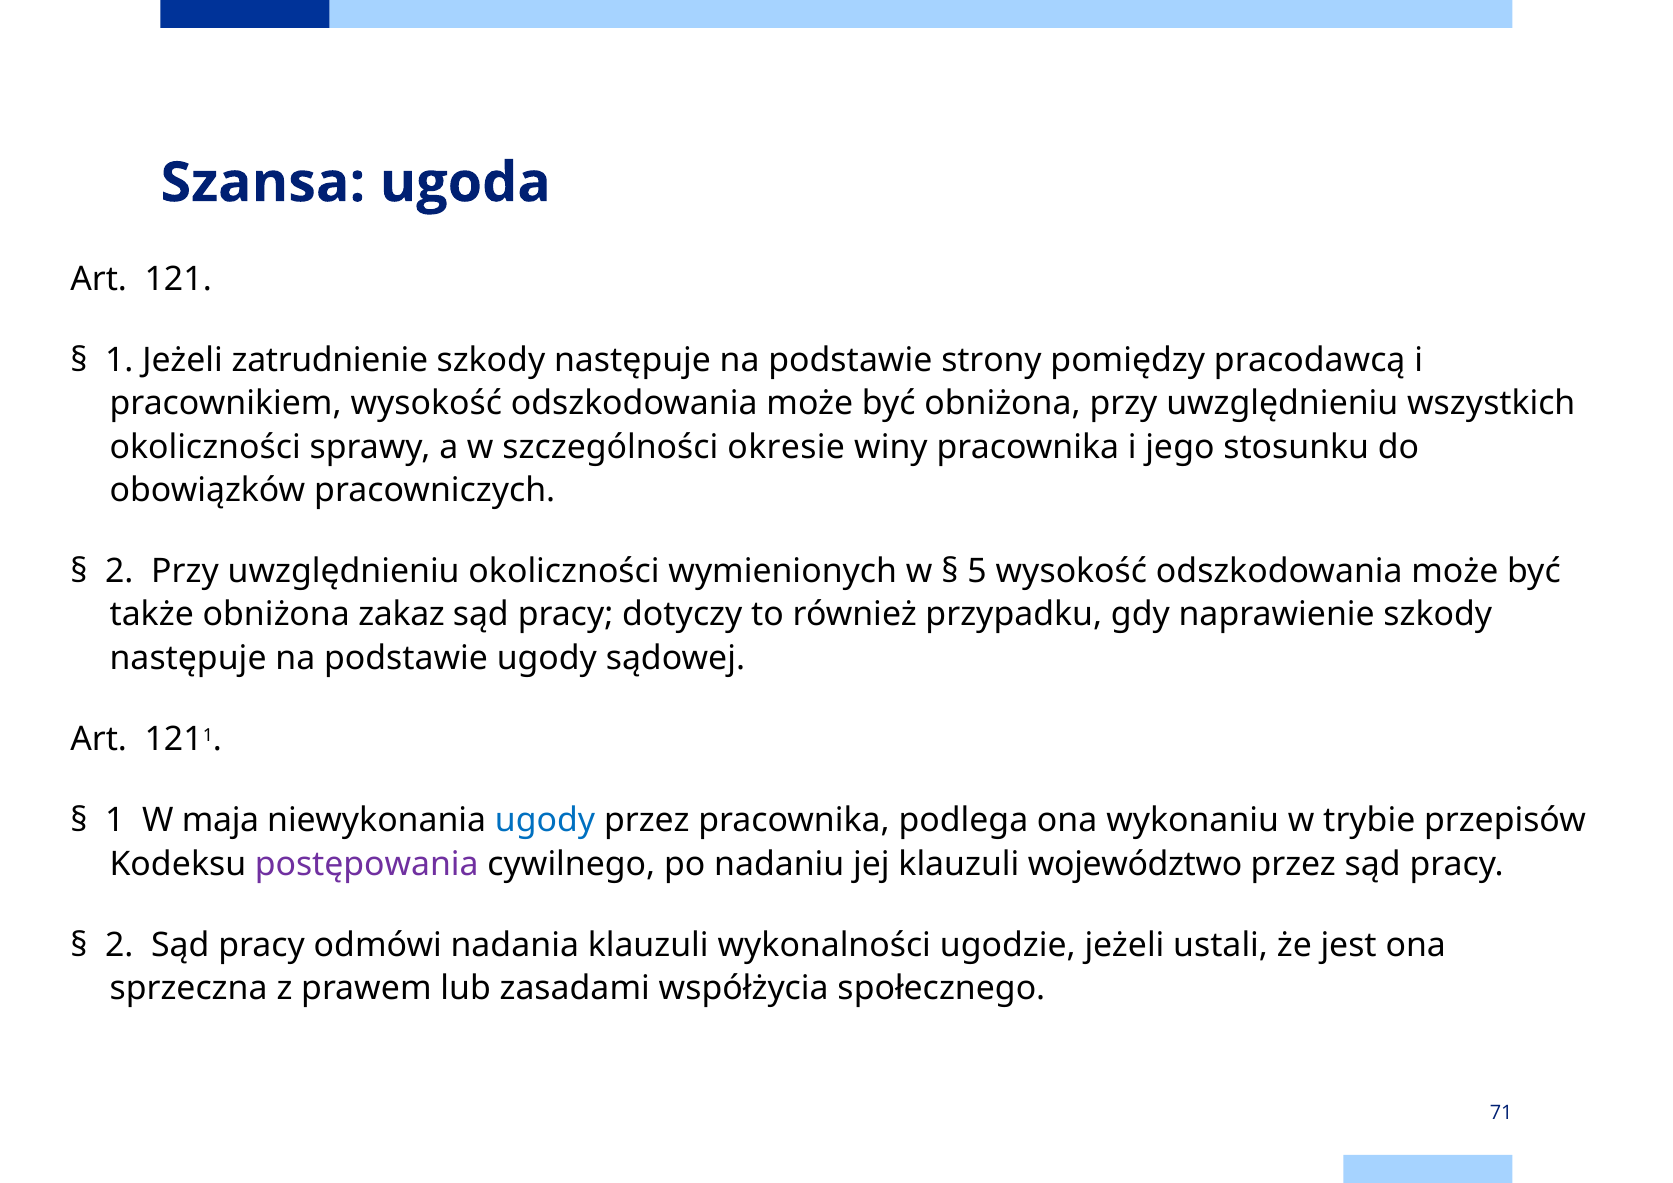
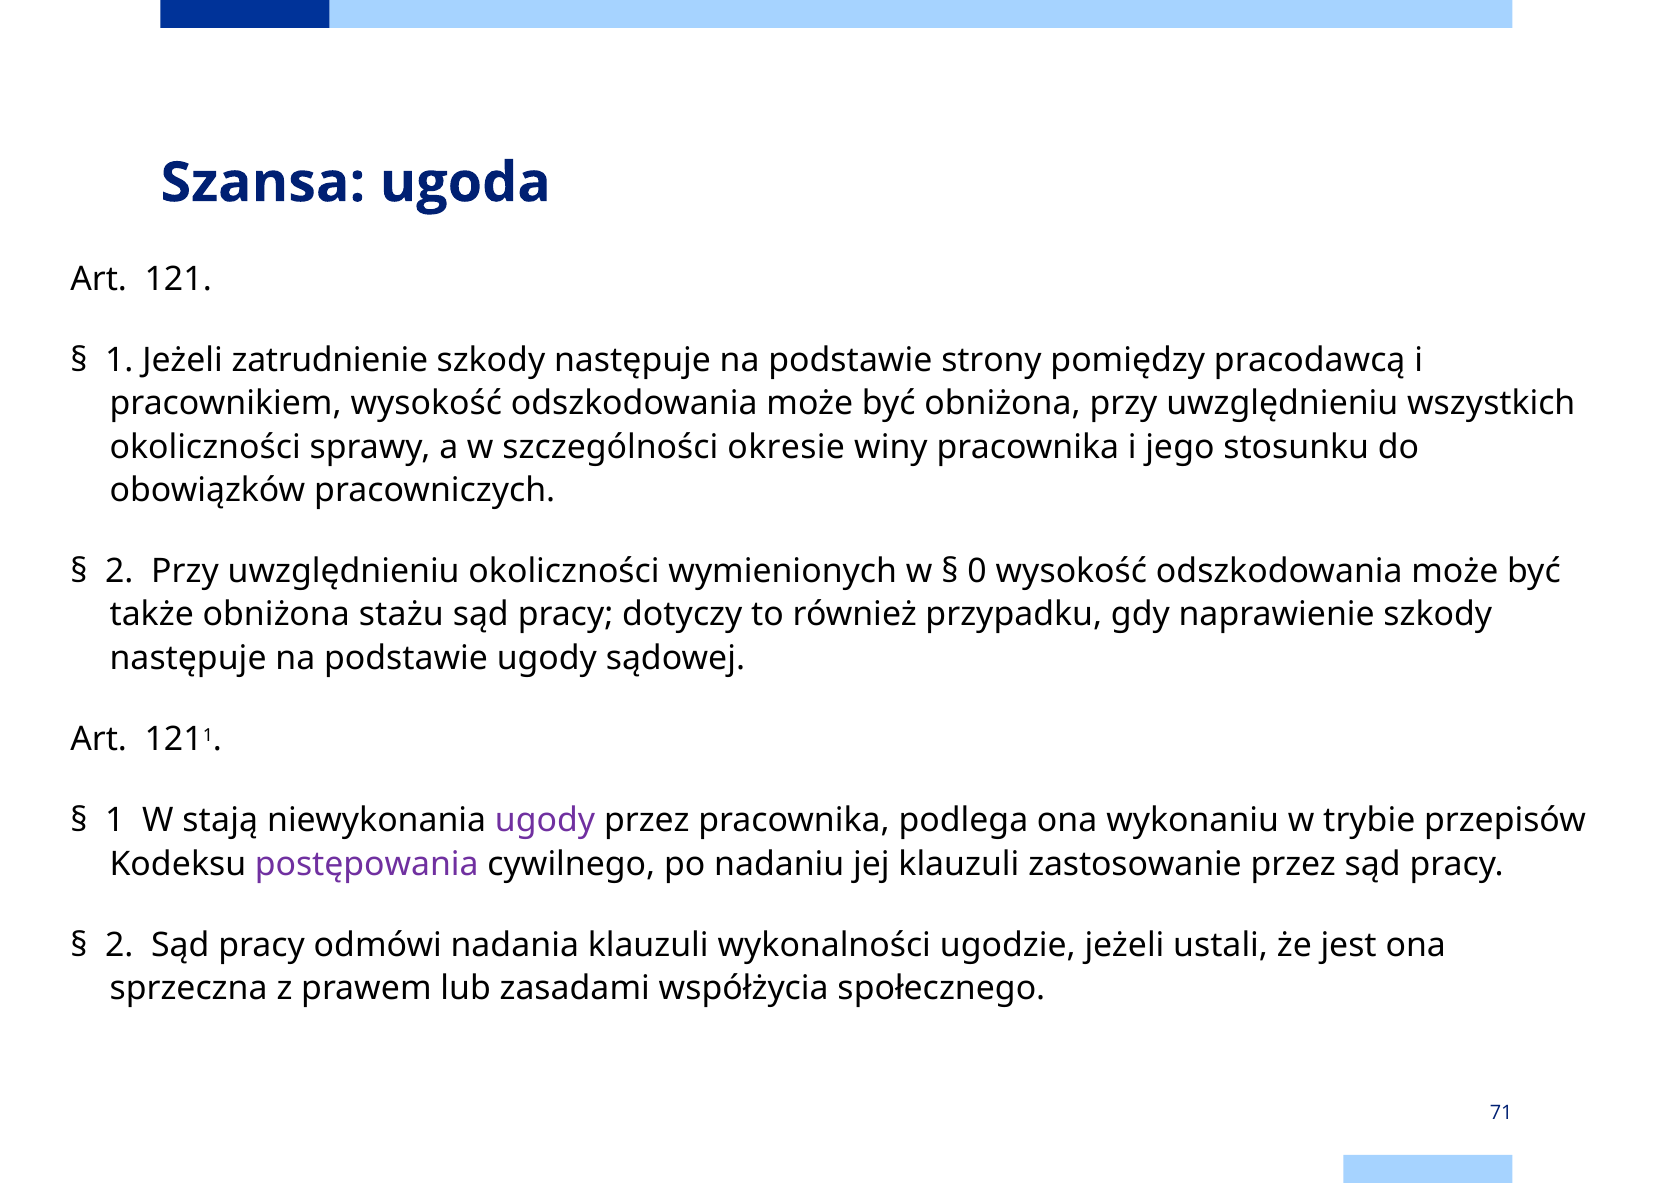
5: 5 -> 0 (977, 571)
zakaz: zakaz -> stażu (401, 615)
maja: maja -> stają (220, 820)
ugody colour: blue -> purple (545, 820)
województwo: województwo -> zastosowanie (1135, 864)
